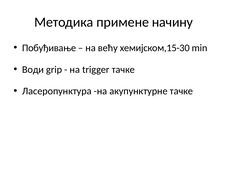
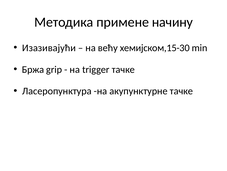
Побуђивање: Побуђивање -> Изазивајући (49, 48)
Води: Води -> Бржа (33, 69)
